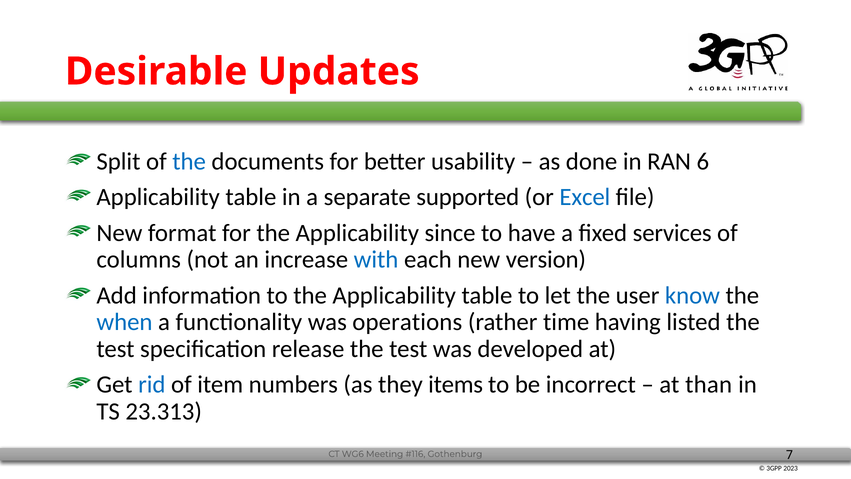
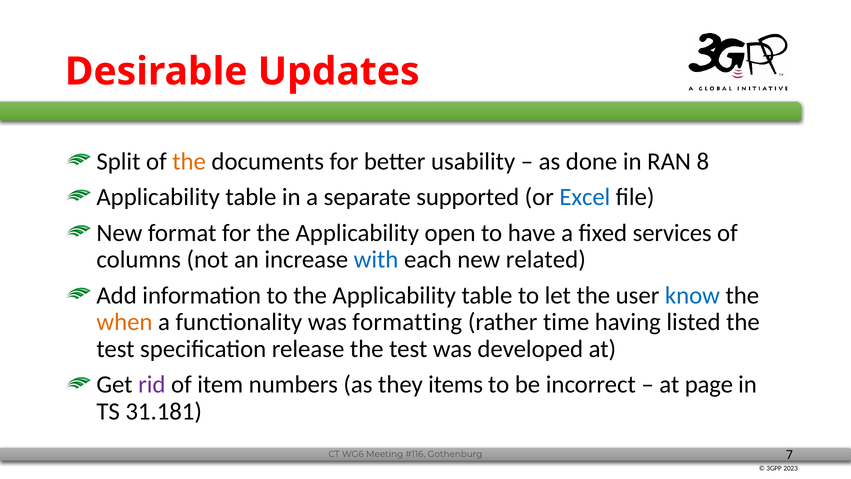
the colour: blue -> orange (189, 161)
6: 6 -> 8 (703, 161)
since: since -> open (450, 233)
version: version -> related (546, 259)
when colour: blue -> orange (124, 322)
operations: operations -> formatting (407, 322)
rid colour: blue -> purple (152, 384)
than: than -> page (709, 384)
23.313: 23.313 -> 31.181 (164, 411)
